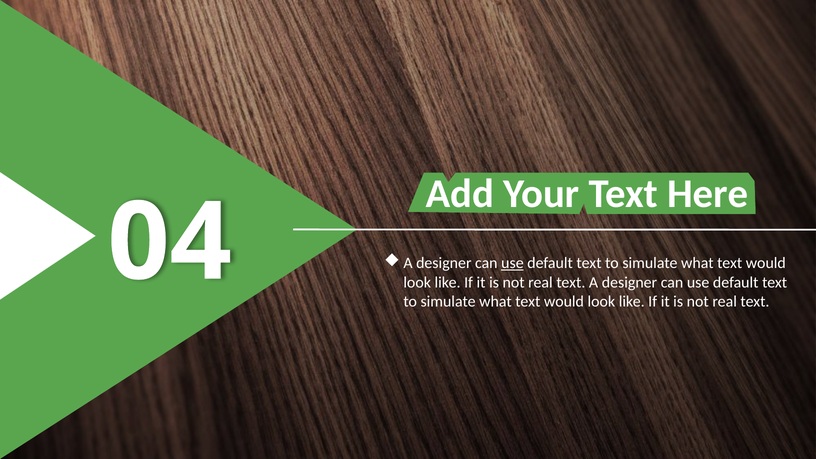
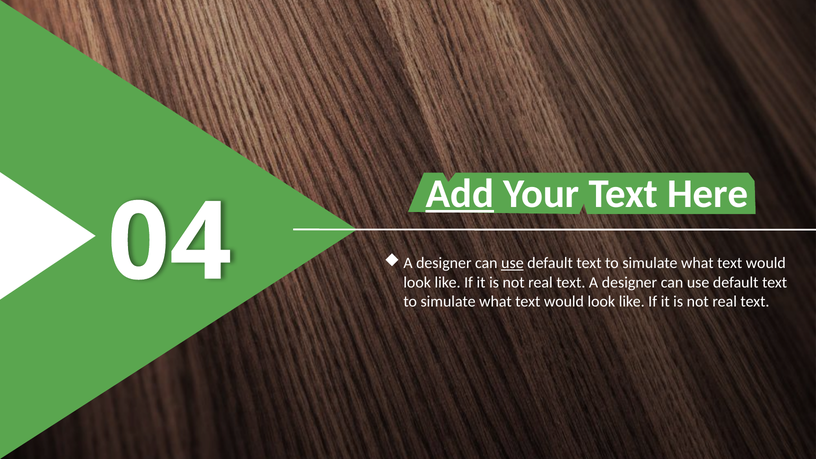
Add underline: none -> present (460, 194)
